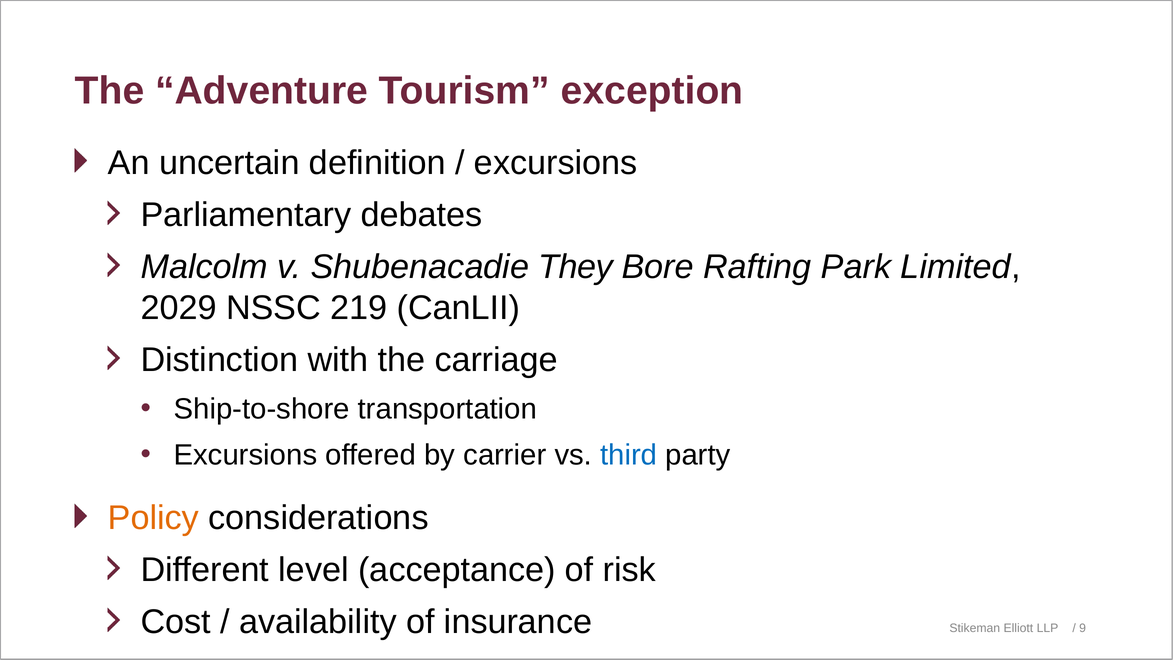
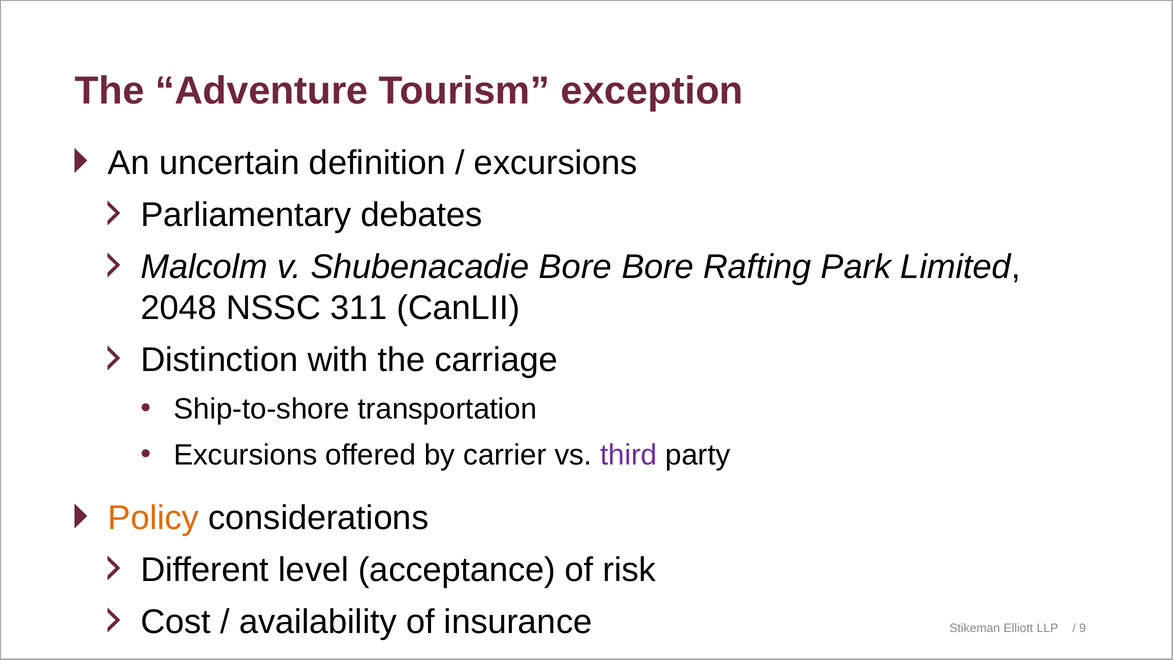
Shubenacadie They: They -> Bore (575, 267)
2029: 2029 -> 2048 (179, 308)
219: 219 -> 311 (359, 308)
third colour: blue -> purple (629, 455)
